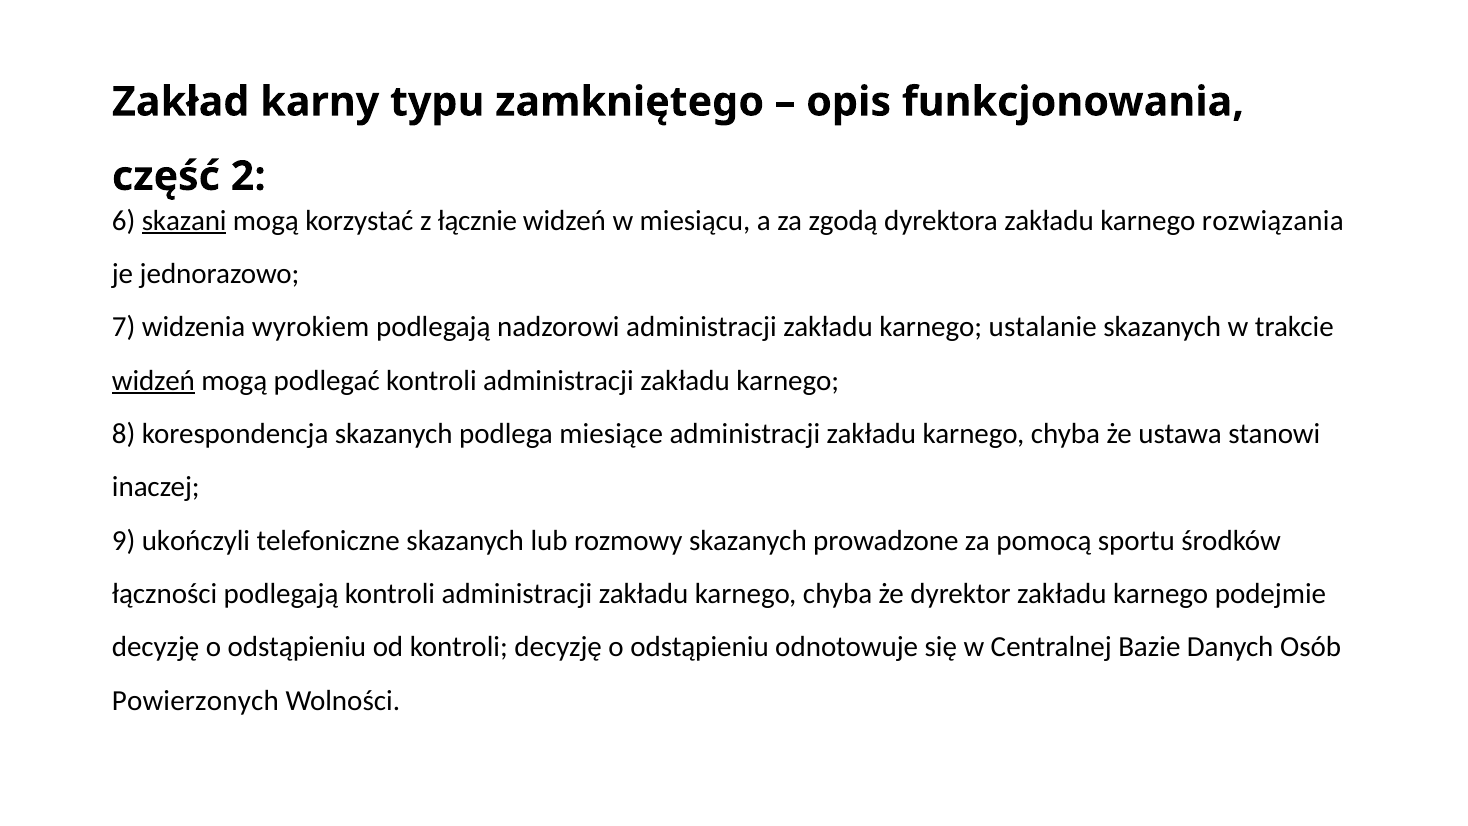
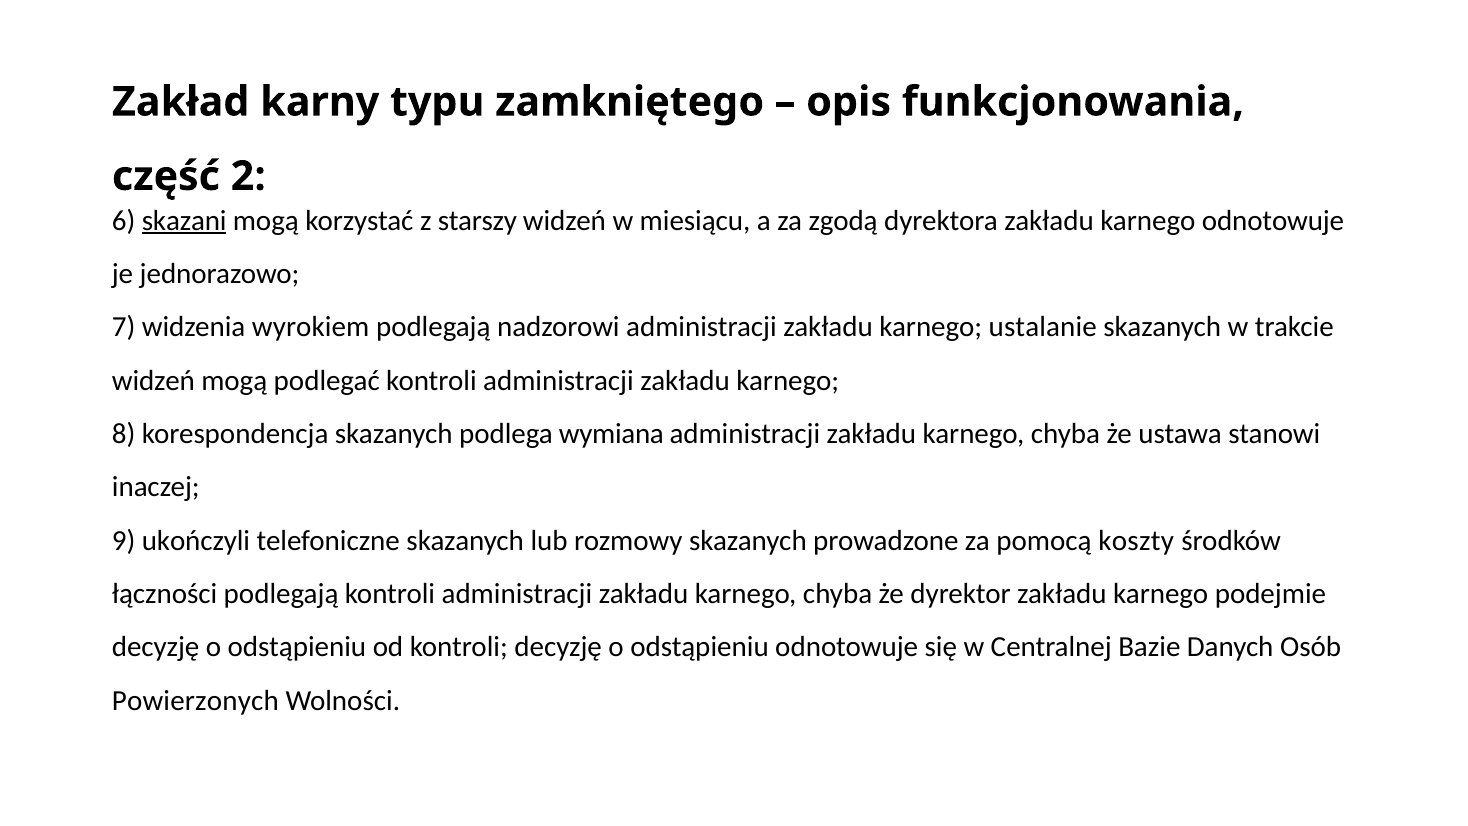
łącznie: łącznie -> starszy (477, 220)
karnego rozwiązania: rozwiązania -> odnotowuje (1273, 220)
widzeń underline: present -> none (153, 380)
miesiące: miesiące -> wymiana (611, 434)
sportu: sportu -> koszty (1136, 540)
